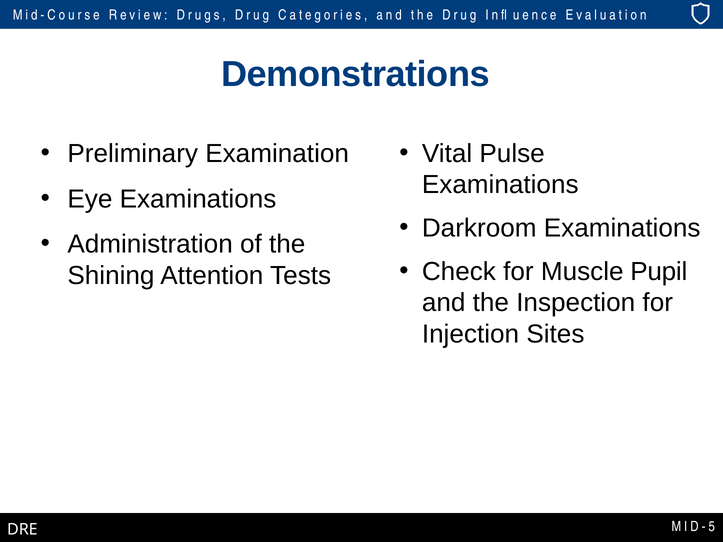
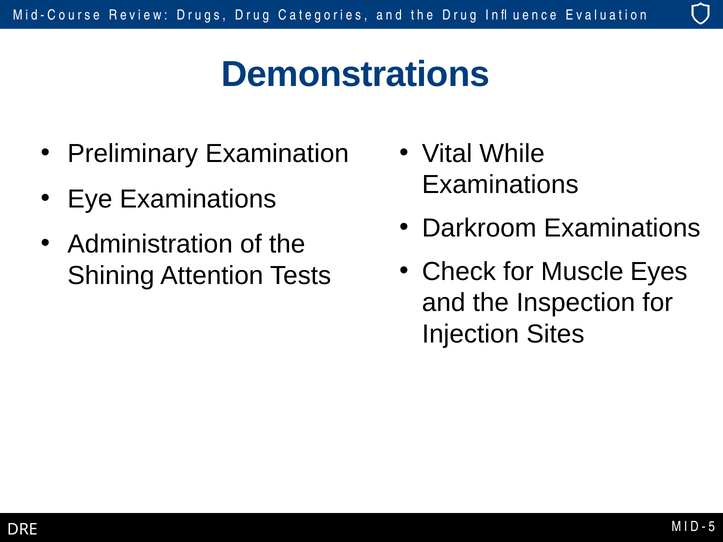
Pulse: Pulse -> While (512, 154)
Pupil: Pupil -> Eyes (659, 272)
